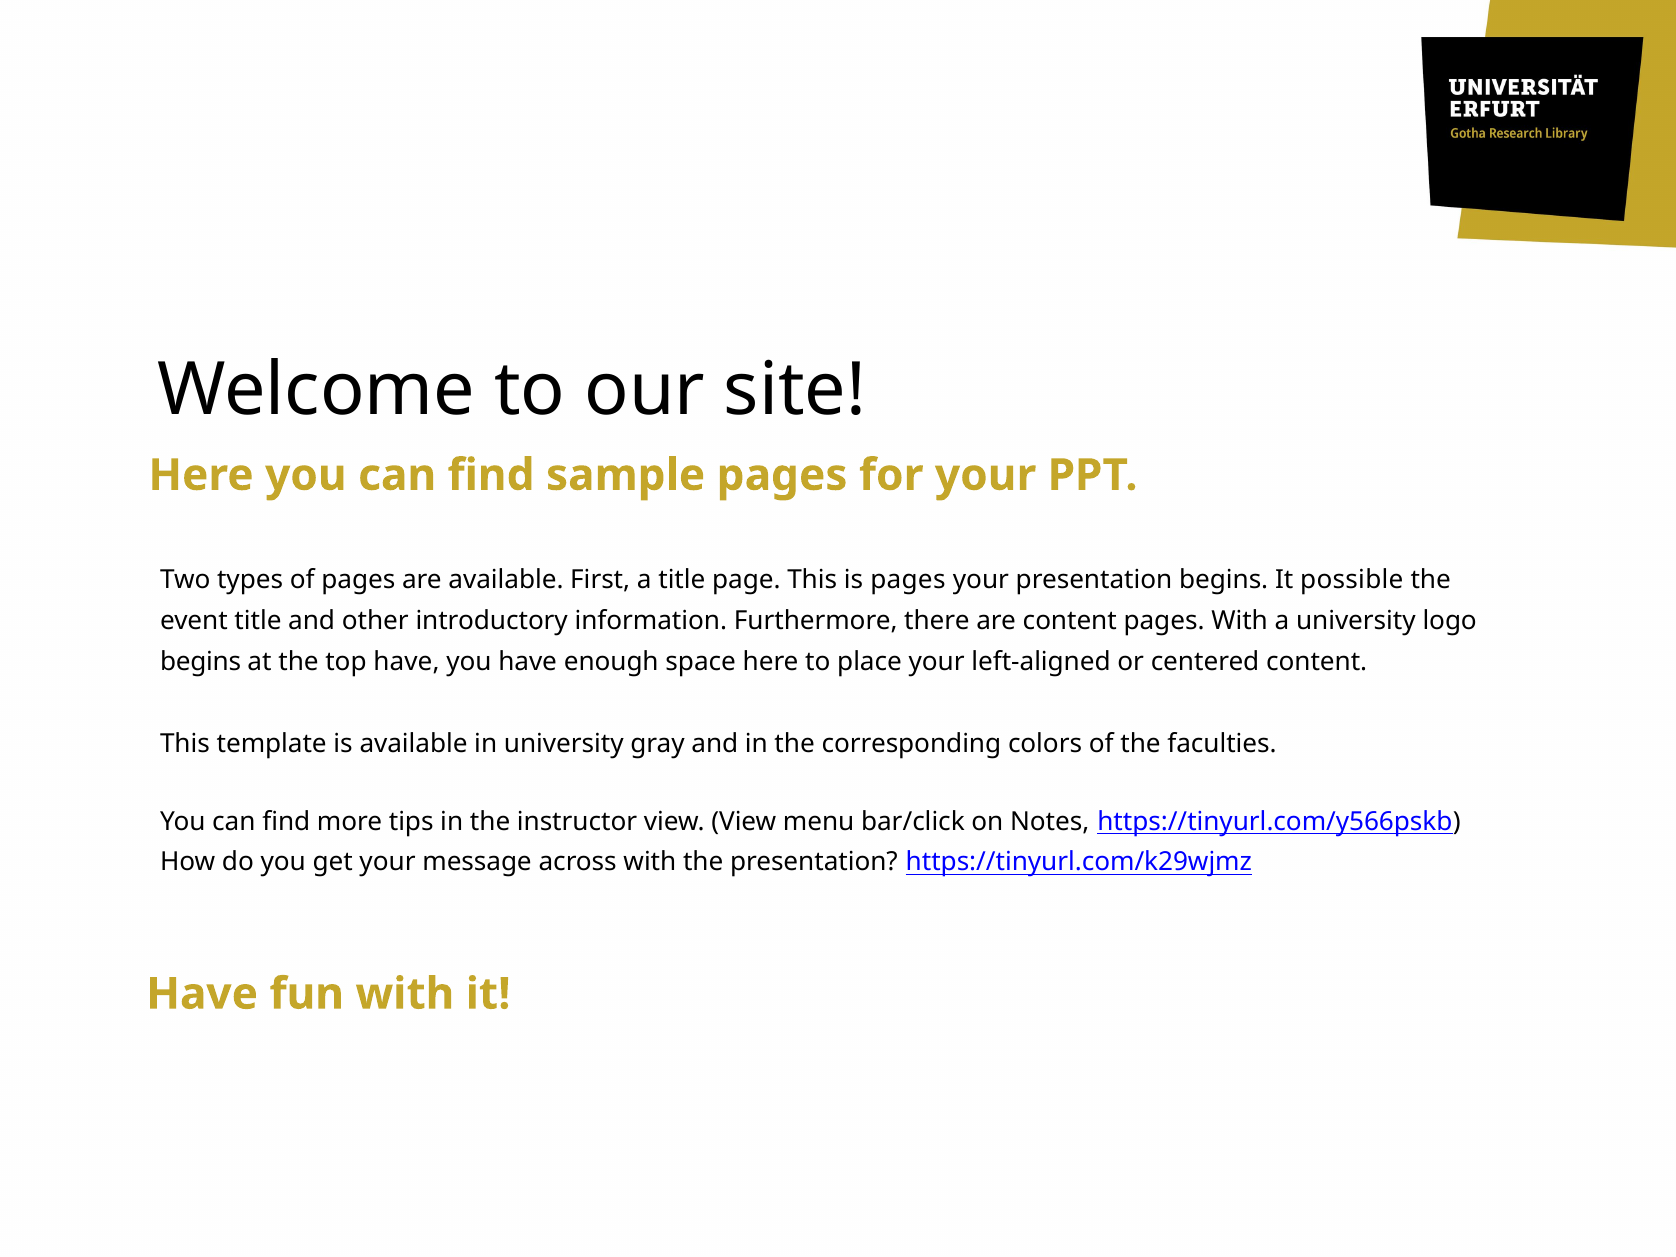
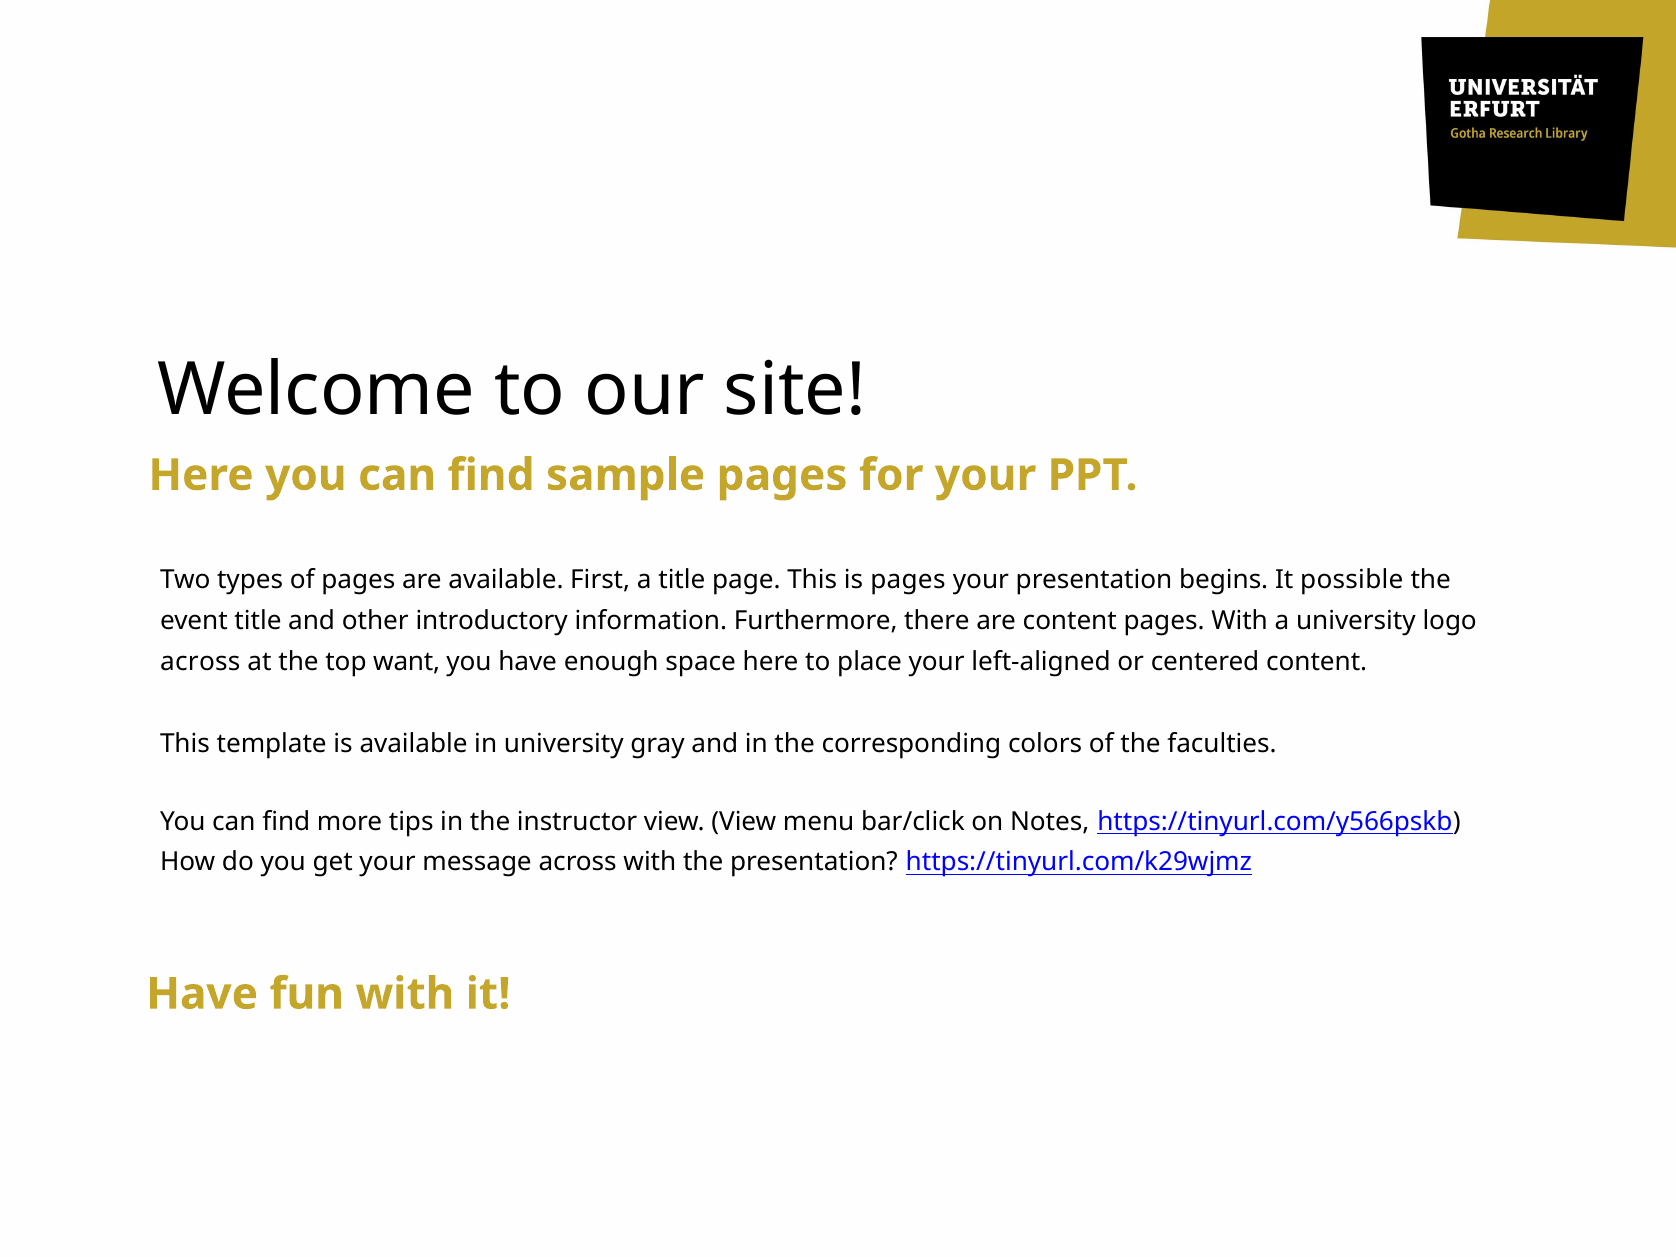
begins: begins -> across (200, 662)
top have: have -> want (407, 662)
